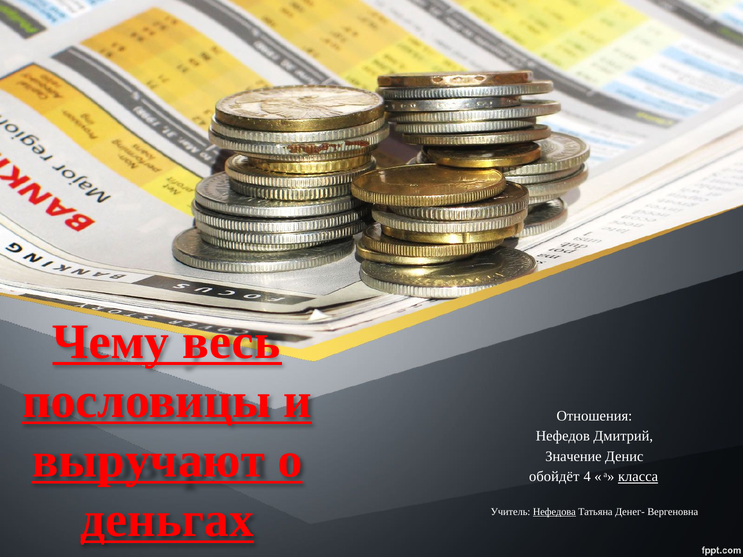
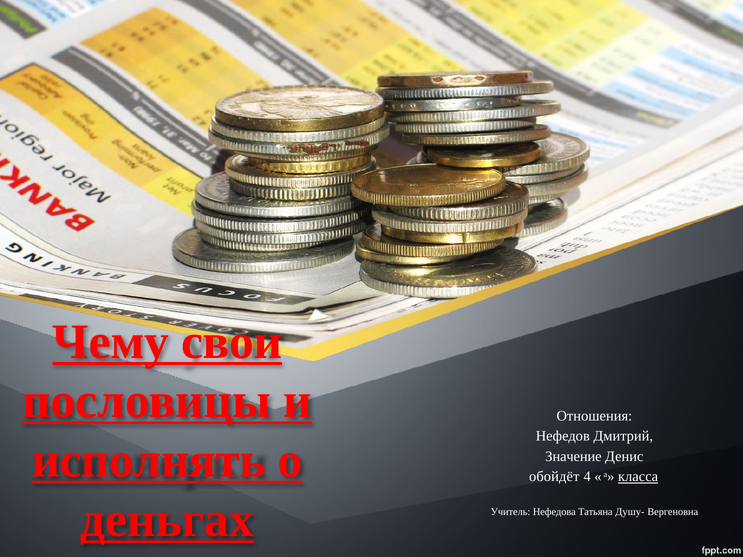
весь: весь -> свои (232, 342)
выручают: выручают -> исполнять (149, 461)
Нефедова underline: present -> none (554, 512)
Денег-: Денег- -> Душу- (630, 512)
